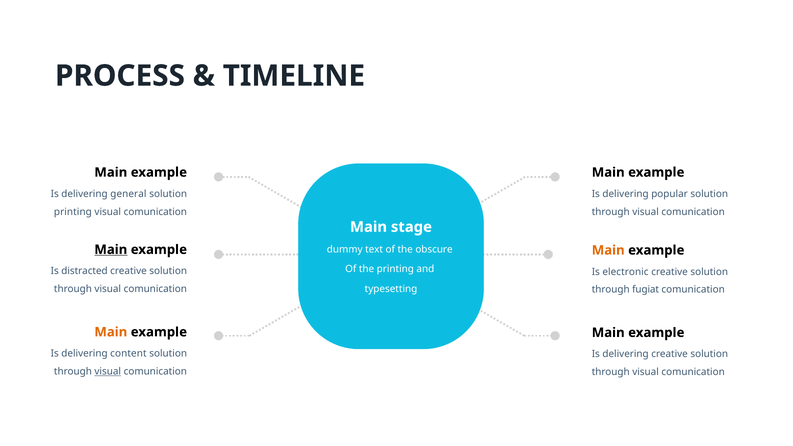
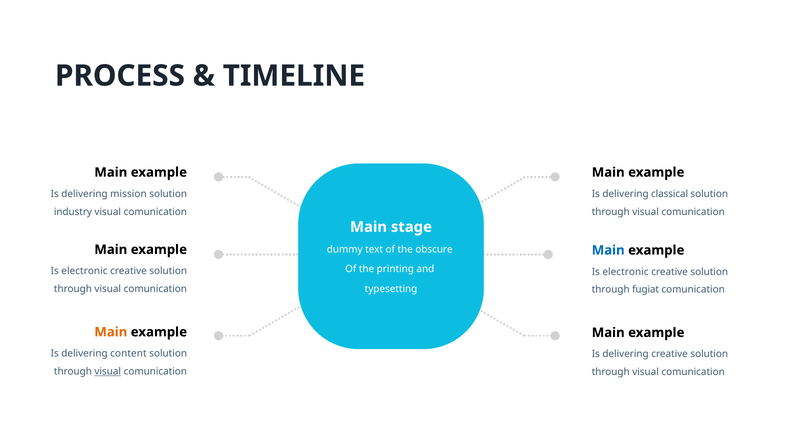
general: general -> mission (128, 194)
popular: popular -> classical (670, 194)
printing: printing -> industry (73, 212)
Main underline: present -> none (111, 250)
Main colour: orange -> blue (608, 250)
distracted: distracted -> electronic (84, 271)
